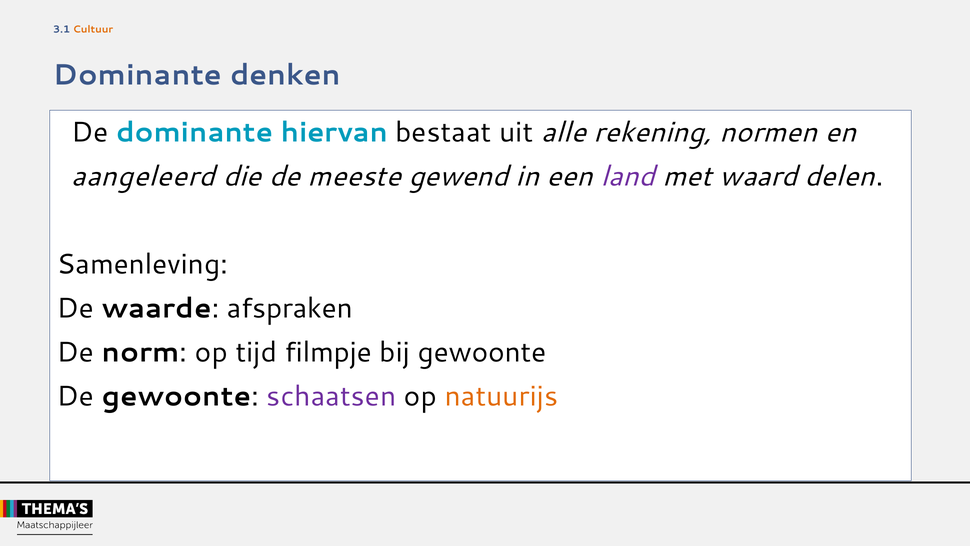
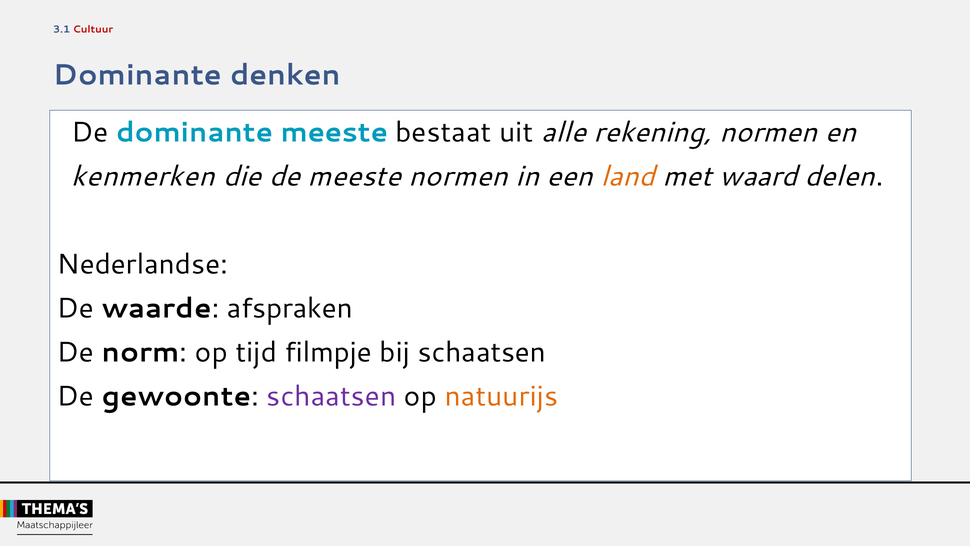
Cultuur colour: orange -> red (93, 29)
dominante hiervan: hiervan -> meeste (334, 132)
aangeleerd: aangeleerd -> kenmerken (143, 176)
meeste gewend: gewend -> normen (458, 176)
land colour: purple -> orange (628, 176)
Samenleving: Samenleving -> Nederlandse (142, 264)
bij gewoonte: gewoonte -> schaatsen (482, 352)
